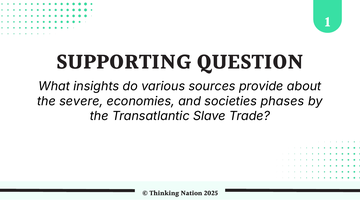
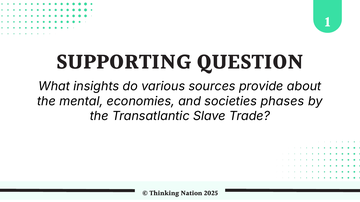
severe: severe -> mental (81, 101)
